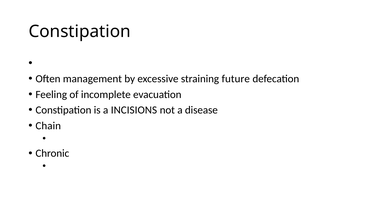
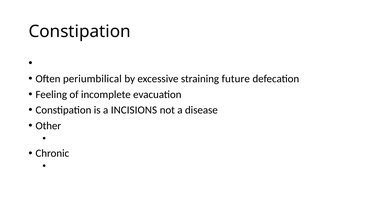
management: management -> periumbilical (92, 79)
Chain: Chain -> Other (48, 126)
